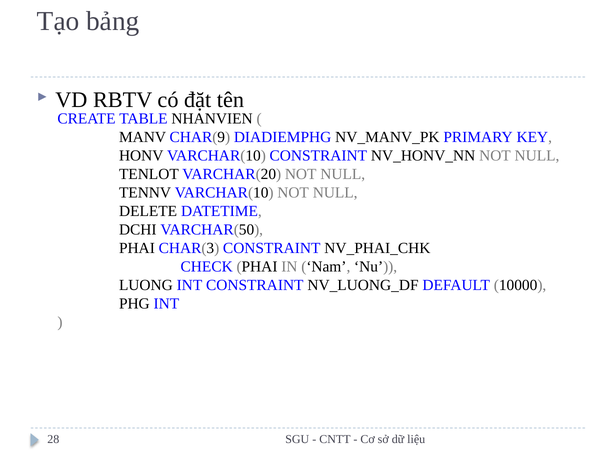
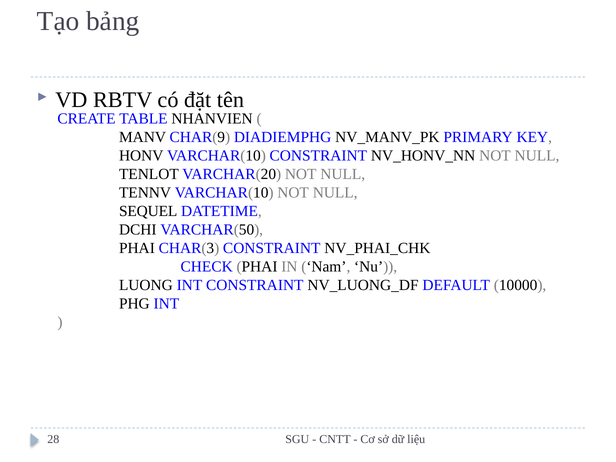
DELETE: DELETE -> SEQUEL (148, 211)
